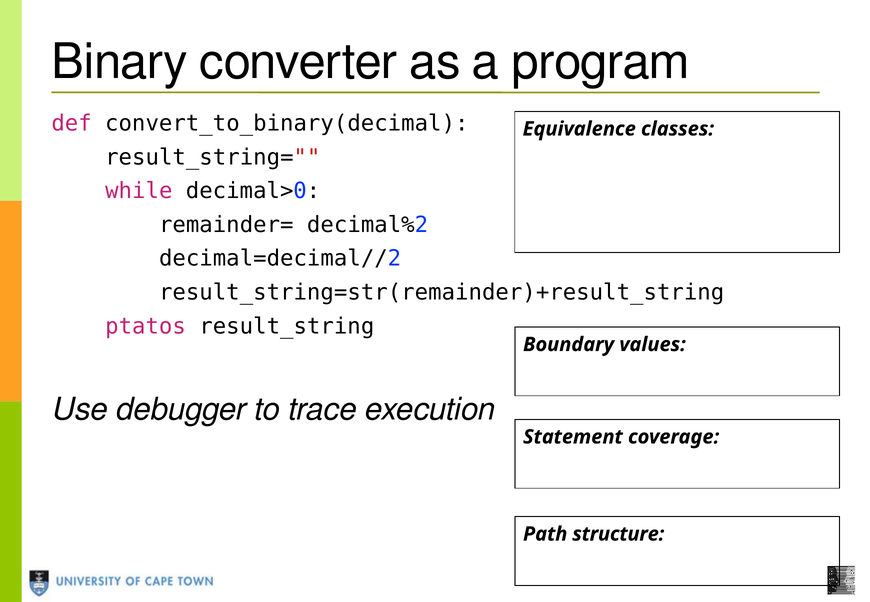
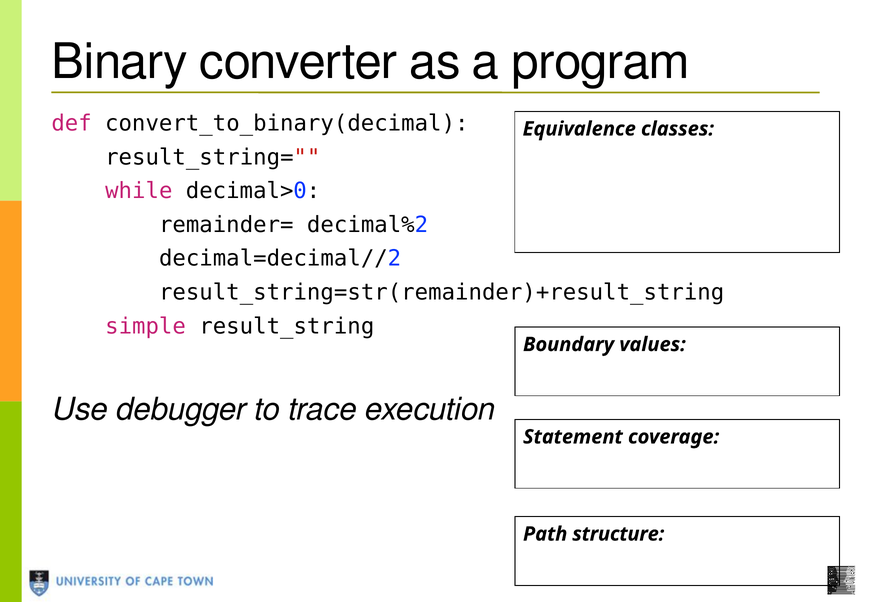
ptatos: ptatos -> simple (146, 326)
